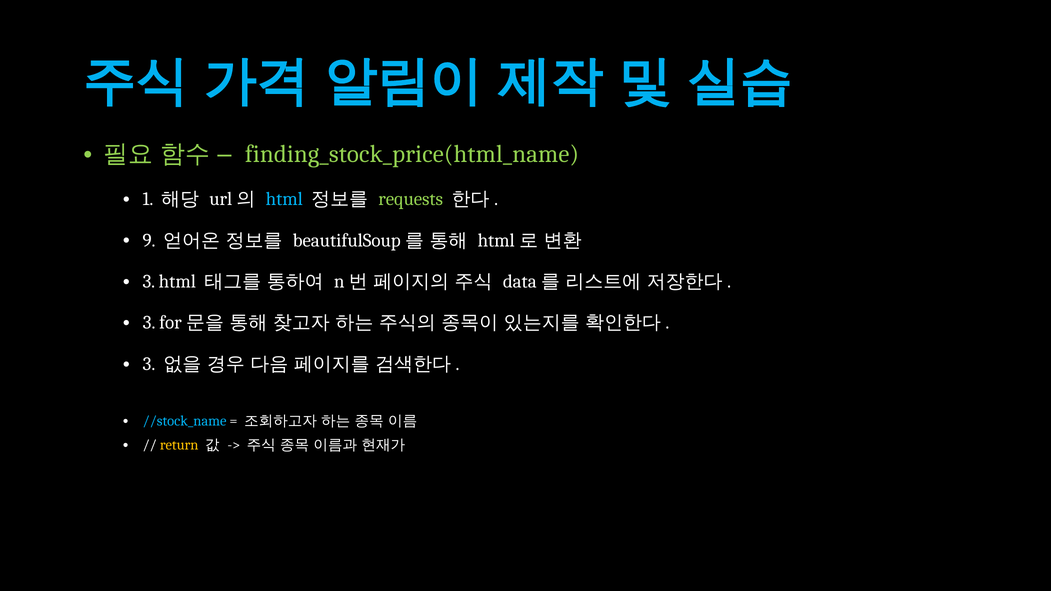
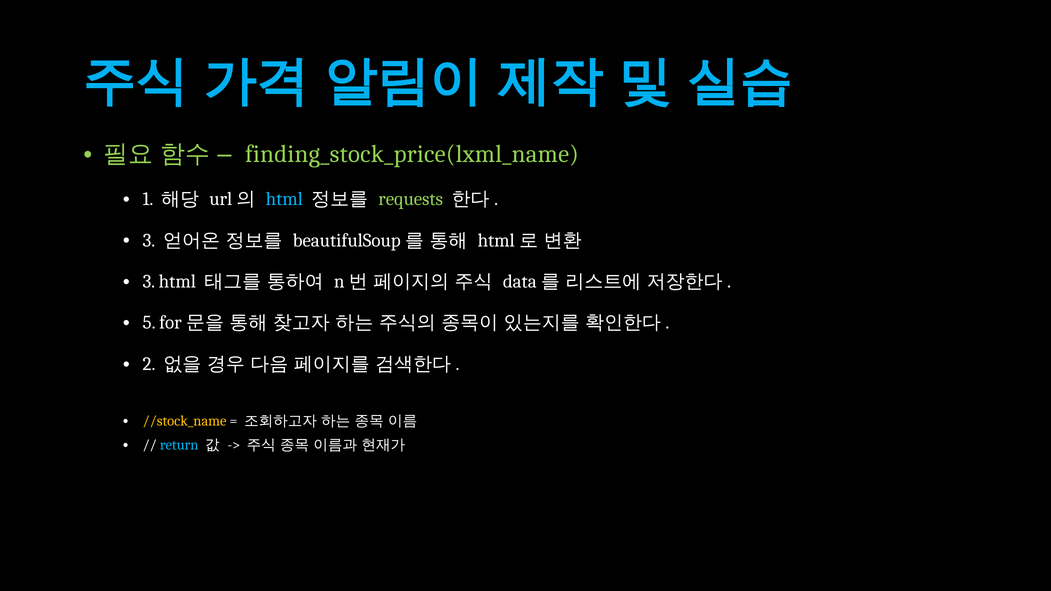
finding_stock_price(html_name: finding_stock_price(html_name -> finding_stock_price(lxml_name (412, 154)
9: 9 -> 3 (149, 240)
3: 3 -> 5 (149, 323)
3: 3 -> 2 (149, 364)
//stock_name colour: light blue -> yellow (185, 421)
return colour: yellow -> light blue (179, 445)
